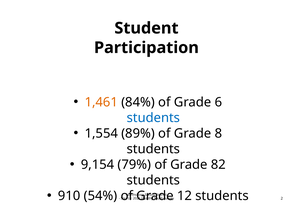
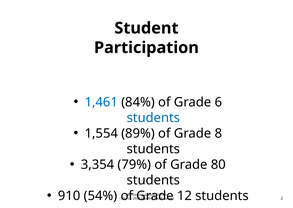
1,461 colour: orange -> blue (101, 102)
9,154: 9,154 -> 3,354 (98, 165)
82: 82 -> 80 (218, 165)
